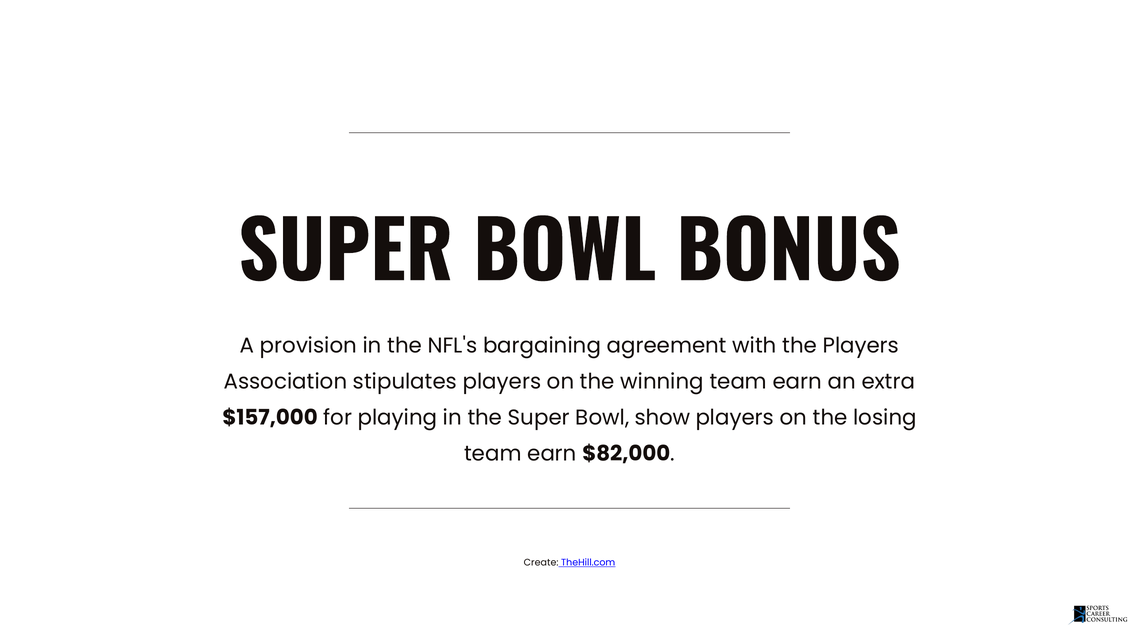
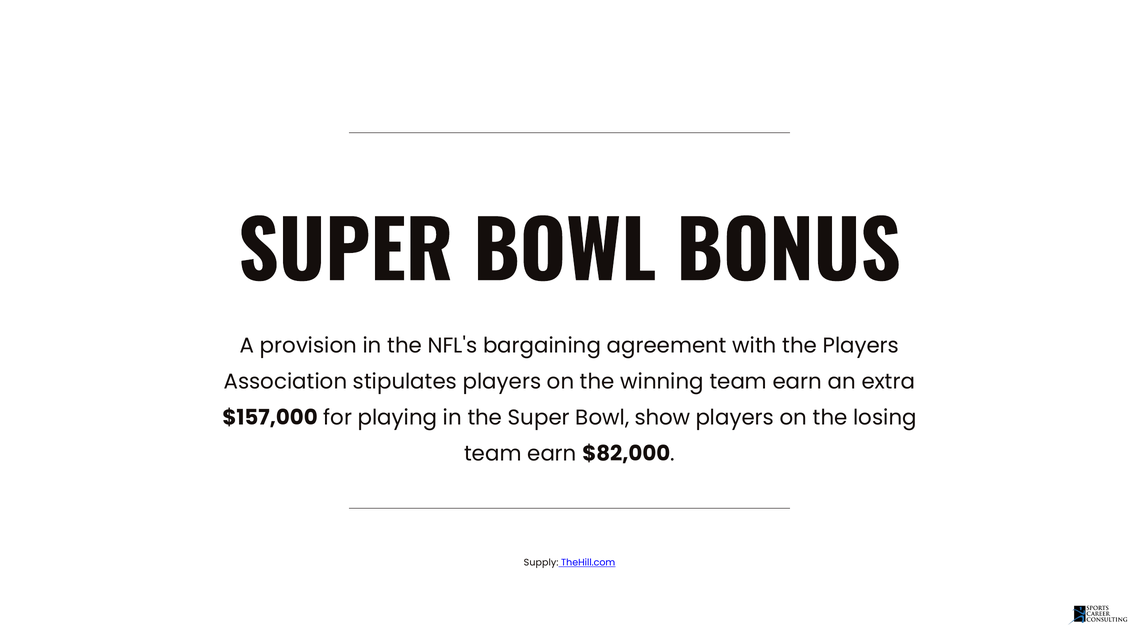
Create: Create -> Supply (541, 562)
